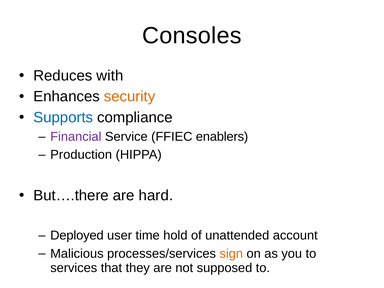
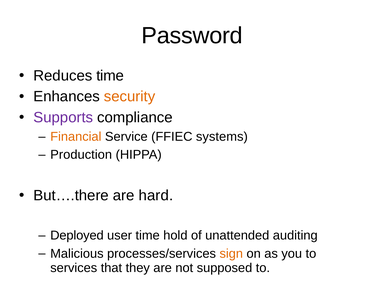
Consoles: Consoles -> Password (192, 36)
Reduces with: with -> time (110, 76)
Supports colour: blue -> purple (63, 117)
Financial colour: purple -> orange (76, 137)
enablers: enablers -> systems (222, 137)
account: account -> auditing (295, 236)
